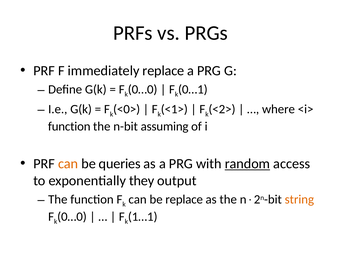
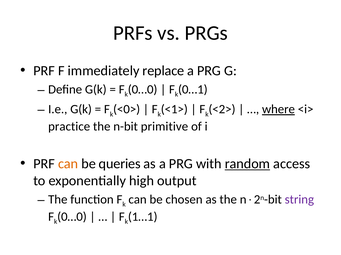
where underline: none -> present (278, 110)
function: function -> practice (69, 127)
assuming: assuming -> primitive (164, 127)
they: they -> high (142, 181)
be replace: replace -> chosen (184, 200)
string colour: orange -> purple (299, 200)
